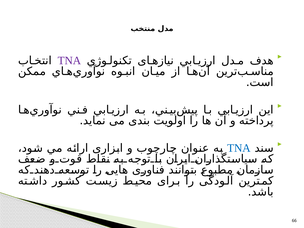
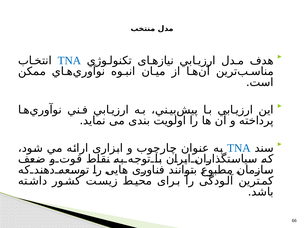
TNA colour: purple -> blue (69, 61)
